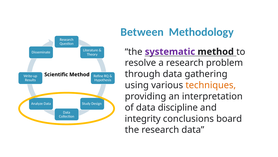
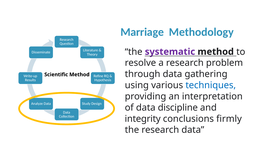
Between: Between -> Marriage (142, 32)
techniques colour: orange -> blue (211, 85)
board: board -> firmly (229, 118)
